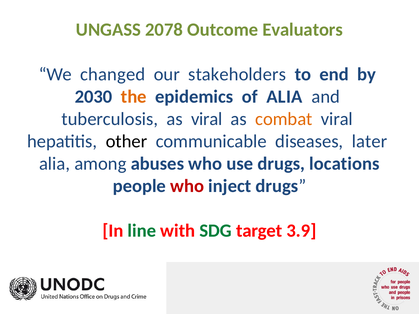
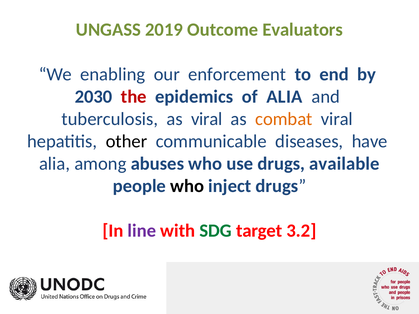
2078: 2078 -> 2019 (164, 30)
changed: changed -> enabling (113, 74)
stakeholders: stakeholders -> enforcement (237, 74)
the colour: orange -> red (134, 97)
later: later -> have (370, 142)
locations: locations -> available (344, 164)
who colour: red -> black (187, 186)
line colour: green -> purple (142, 231)
3.9: 3.9 -> 3.2 (301, 231)
